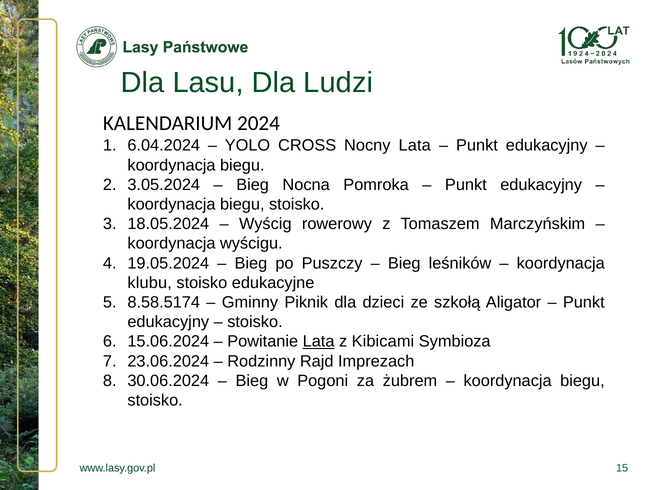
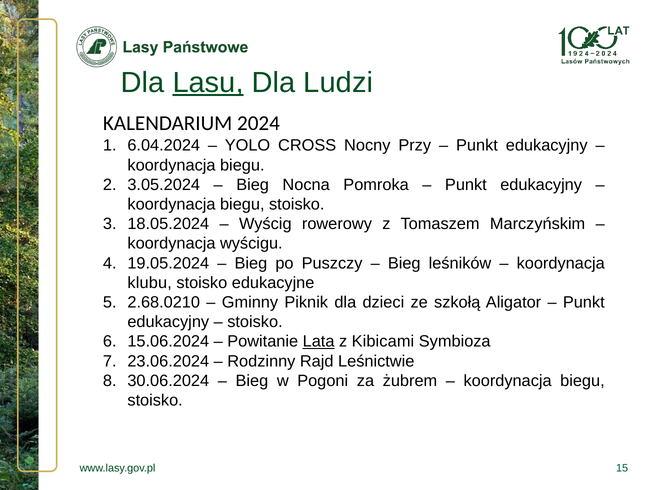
Lasu underline: none -> present (208, 83)
Nocny Lata: Lata -> Przy (415, 146)
8.58.5174: 8.58.5174 -> 2.68.0210 (164, 303)
Imprezach: Imprezach -> Leśnictwie (376, 362)
